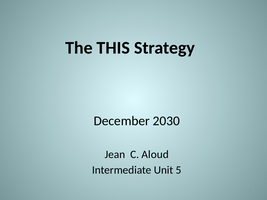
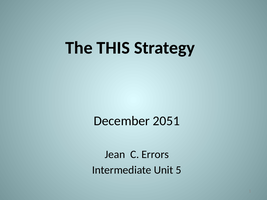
2030: 2030 -> 2051 (166, 121)
Aloud: Aloud -> Errors (155, 155)
